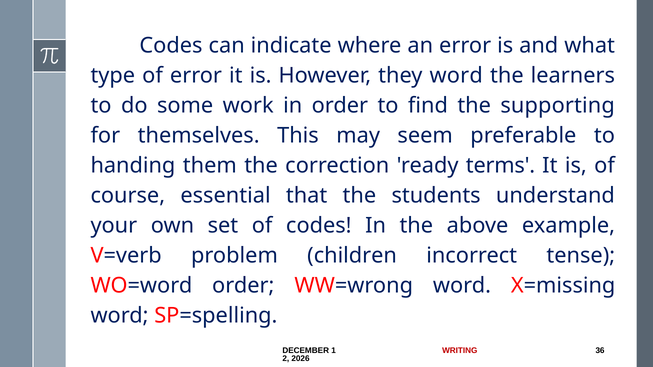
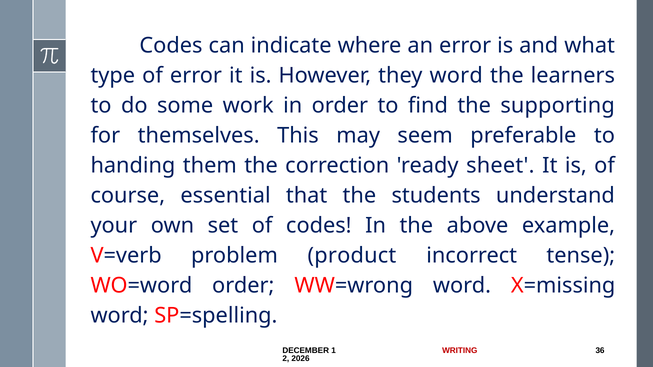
terms: terms -> sheet (500, 166)
children: children -> product (352, 256)
